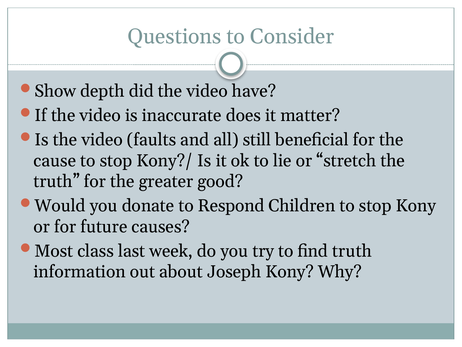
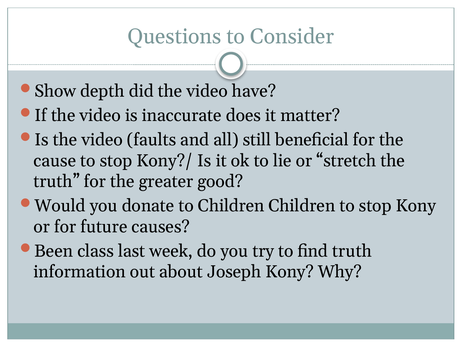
to Respond: Respond -> Children (231, 206)
Most: Most -> Been (54, 251)
